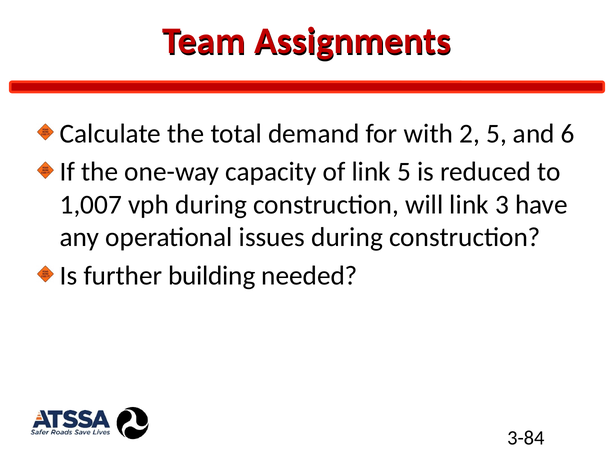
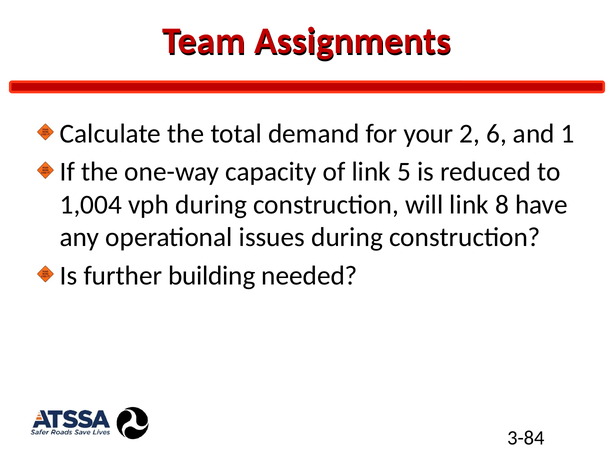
with: with -> your (428, 134)
2 5: 5 -> 6 (497, 134)
6: 6 -> 1 (568, 134)
1,007: 1,007 -> 1,004 (91, 205)
3: 3 -> 8 (502, 205)
